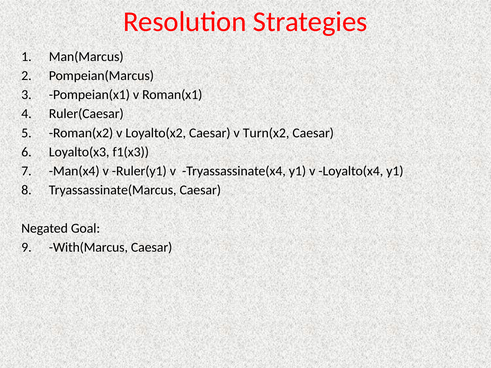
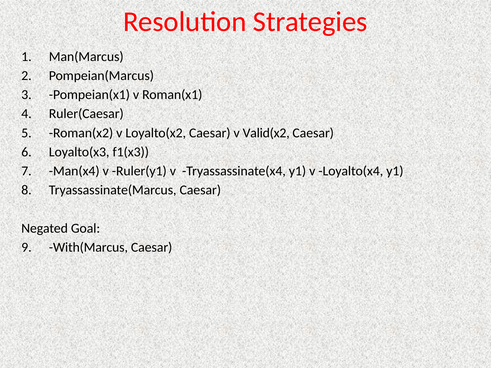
Turn(x2: Turn(x2 -> Valid(x2 (266, 133)
